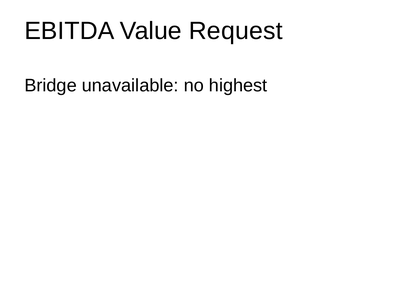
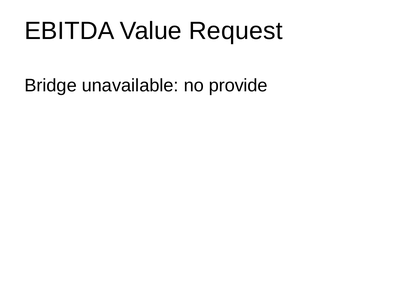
highest: highest -> provide (238, 86)
